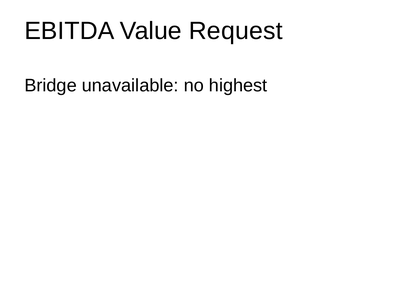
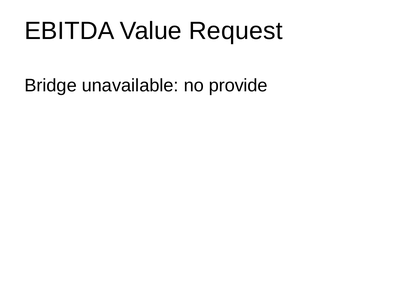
highest: highest -> provide (238, 86)
